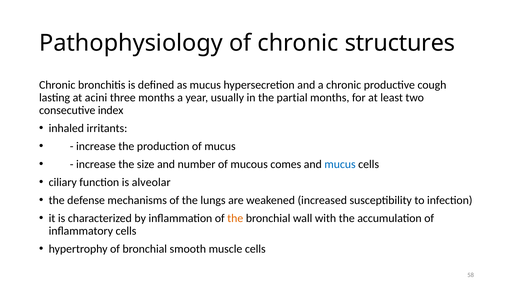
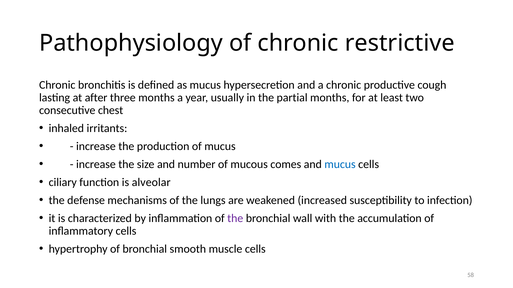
structures: structures -> restrictive (400, 43)
acini: acini -> after (96, 98)
index: index -> chest (111, 110)
the colour: orange -> purple (235, 219)
